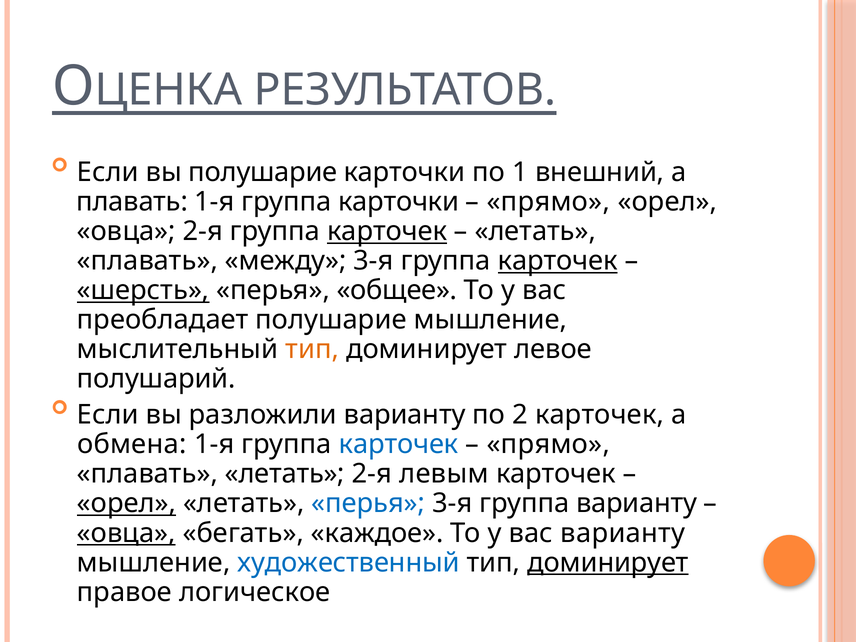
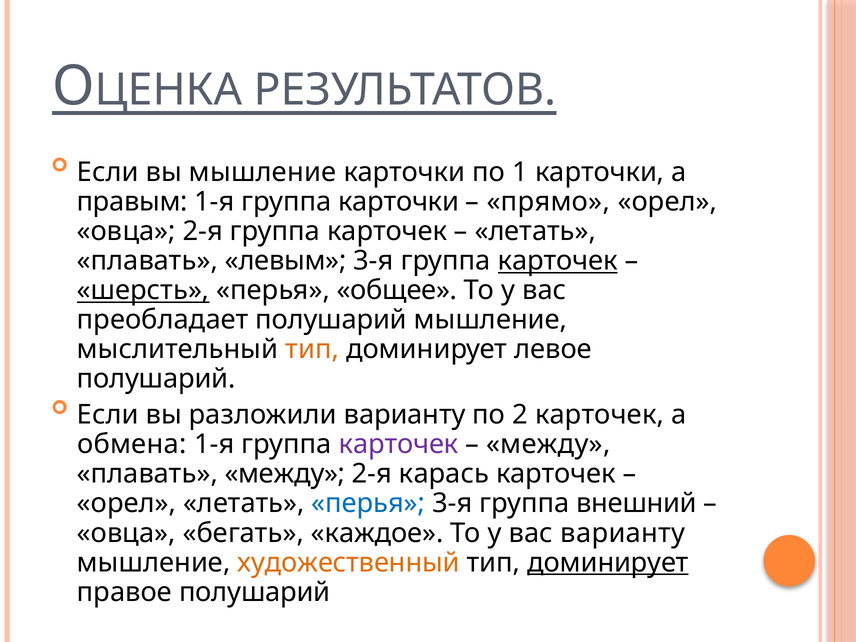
вы полушарие: полушарие -> мышление (263, 172)
1 внешний: внешний -> карточки (600, 172)
плавать: плавать -> правым (132, 202)
карточек underline: present -> none (387, 231)
между: между -> левым (286, 261)
преобладает полушарие: полушарие -> полушарий (331, 320)
карточек colour: blue -> purple (399, 444)
прямо: прямо -> между (548, 444)
плавать летать: летать -> между (285, 474)
левым: левым -> карась (444, 474)
орел underline: present -> none (126, 503)
группа варианту: варианту -> внешний (637, 503)
овца underline: present -> none (126, 533)
художественный colour: blue -> orange (349, 563)
правое логическое: логическое -> полушарий (255, 592)
